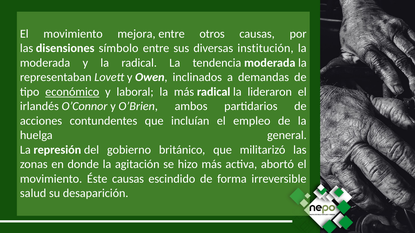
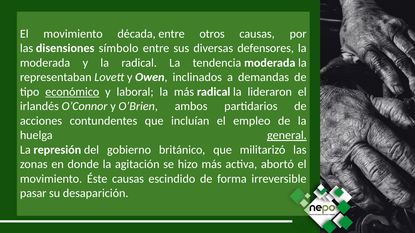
mejora: mejora -> década (137, 34)
institución: institución -> defensores (266, 48)
general underline: none -> present (287, 136)
salud: salud -> pasar (33, 194)
